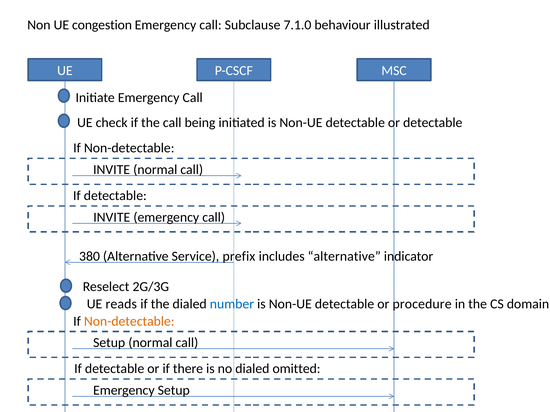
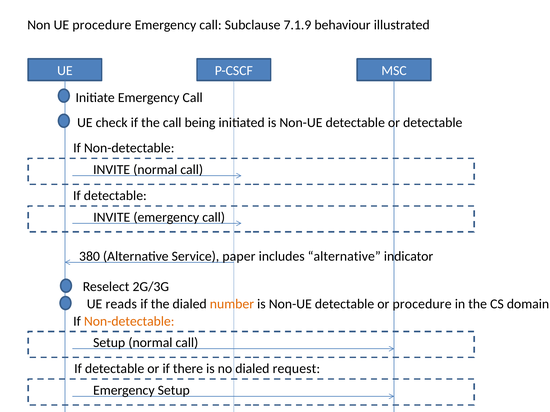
UE congestion: congestion -> procedure (102, 25)
7.1.0: 7.1.0 -> 7.1.9 (297, 25)
prefix: prefix -> paper (239, 257)
number colour: blue -> orange (232, 304)
omitted: omitted -> request (296, 369)
